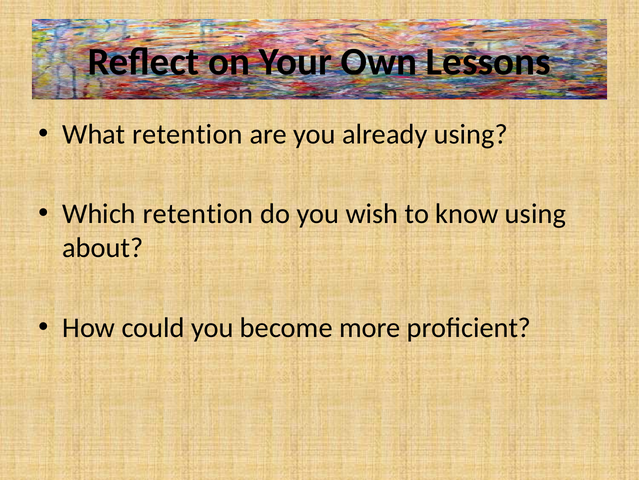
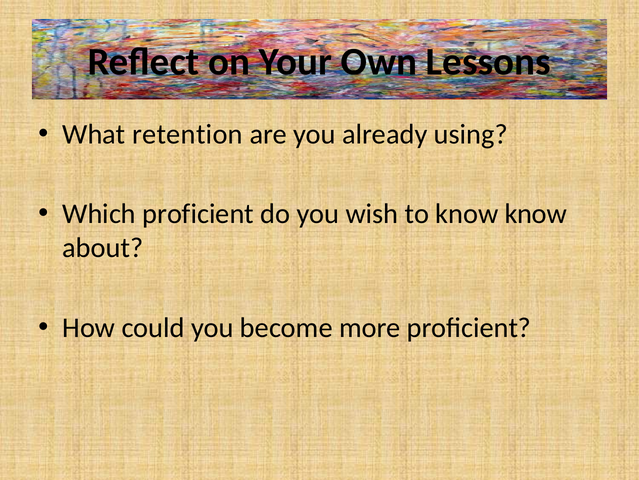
Which retention: retention -> proficient (198, 214)
know using: using -> know (536, 214)
